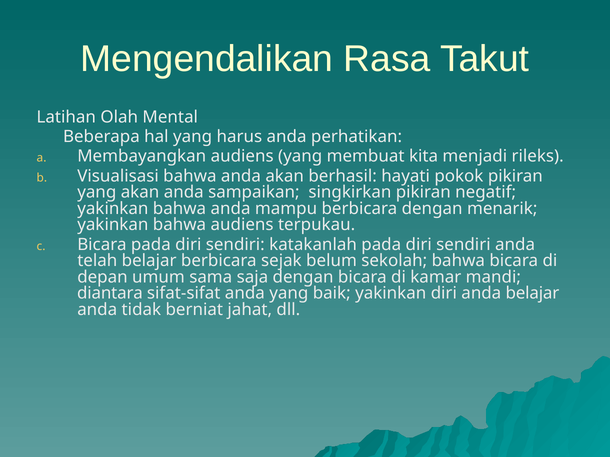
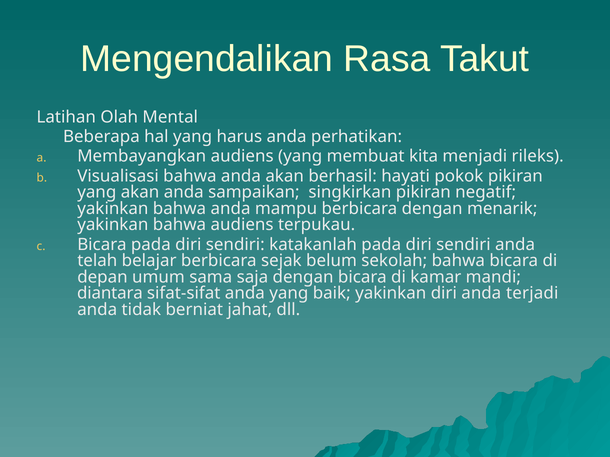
anda belajar: belajar -> terjadi (532, 294)
